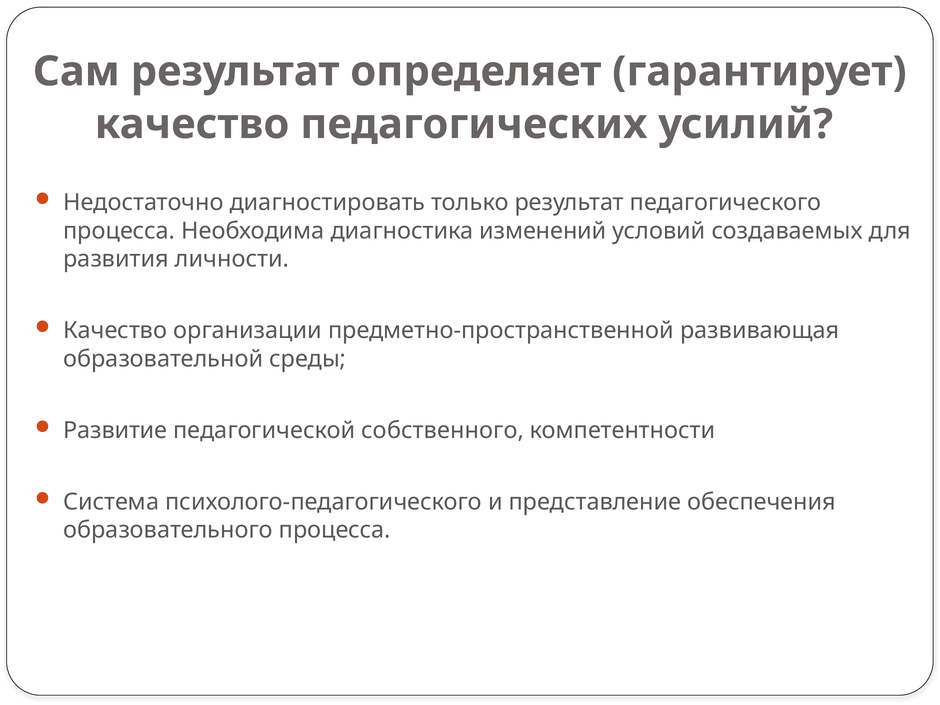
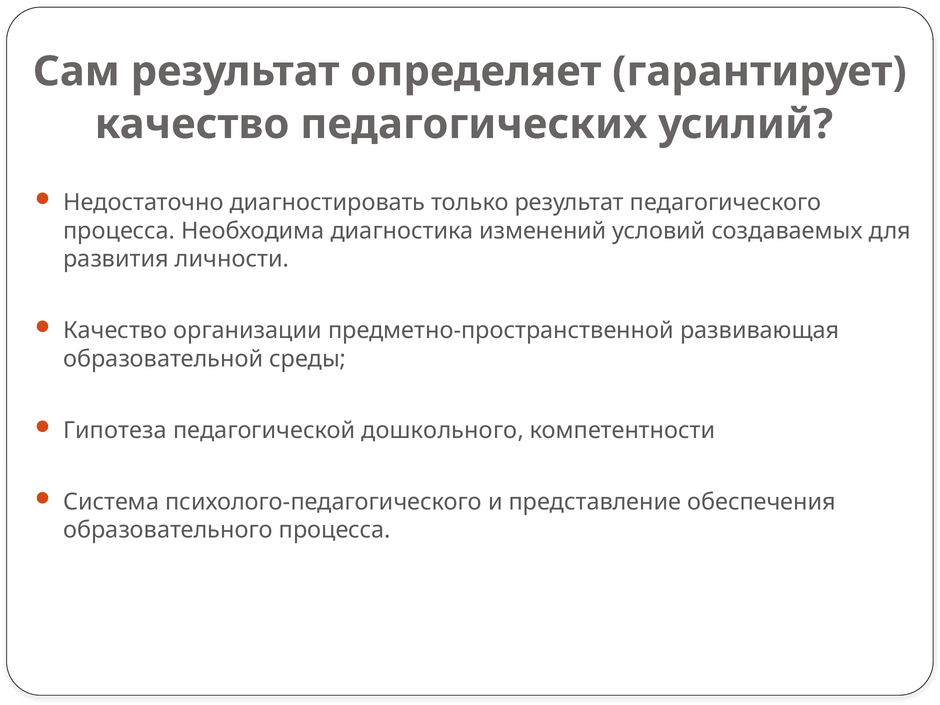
Развитие: Развитие -> Гипотеза (115, 430)
собственного: собственного -> дошкольного (443, 430)
